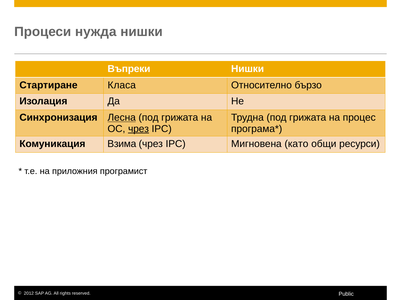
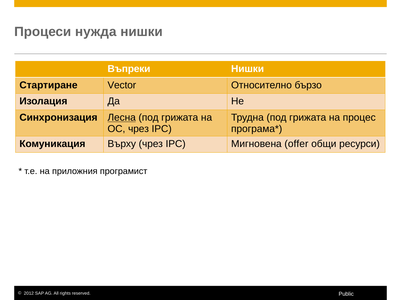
Класа: Класа -> Vector (122, 85)
чрез underline: present -> none (139, 129)
Взима: Взима -> Върху (122, 144)
като: като -> offer (296, 144)
